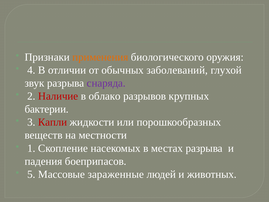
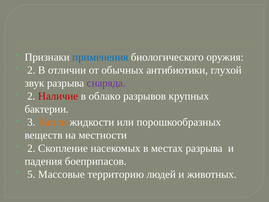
применения colour: orange -> blue (100, 57)
4: 4 -> 2 (31, 70)
заболеваний: заболеваний -> антибиотики (177, 70)
Капли colour: red -> orange (53, 122)
1: 1 -> 2 (31, 148)
зараженные: зараженные -> территорию (116, 174)
